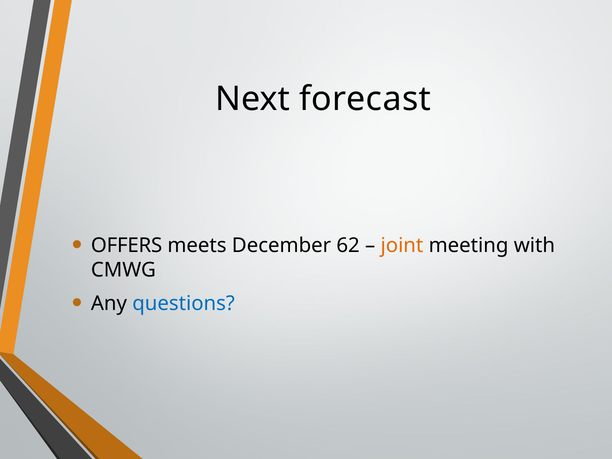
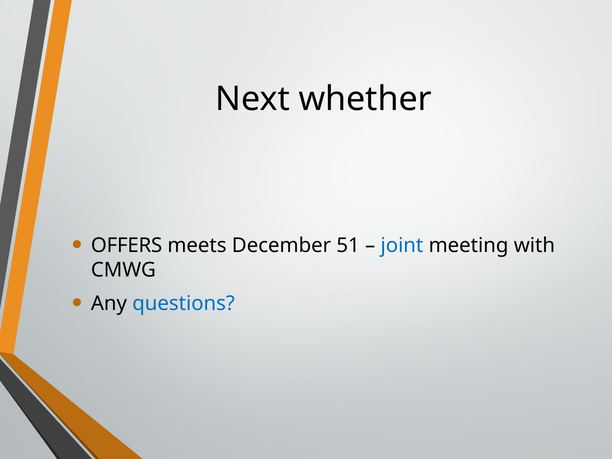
forecast: forecast -> whether (365, 99)
62: 62 -> 51 (348, 246)
joint colour: orange -> blue (402, 246)
